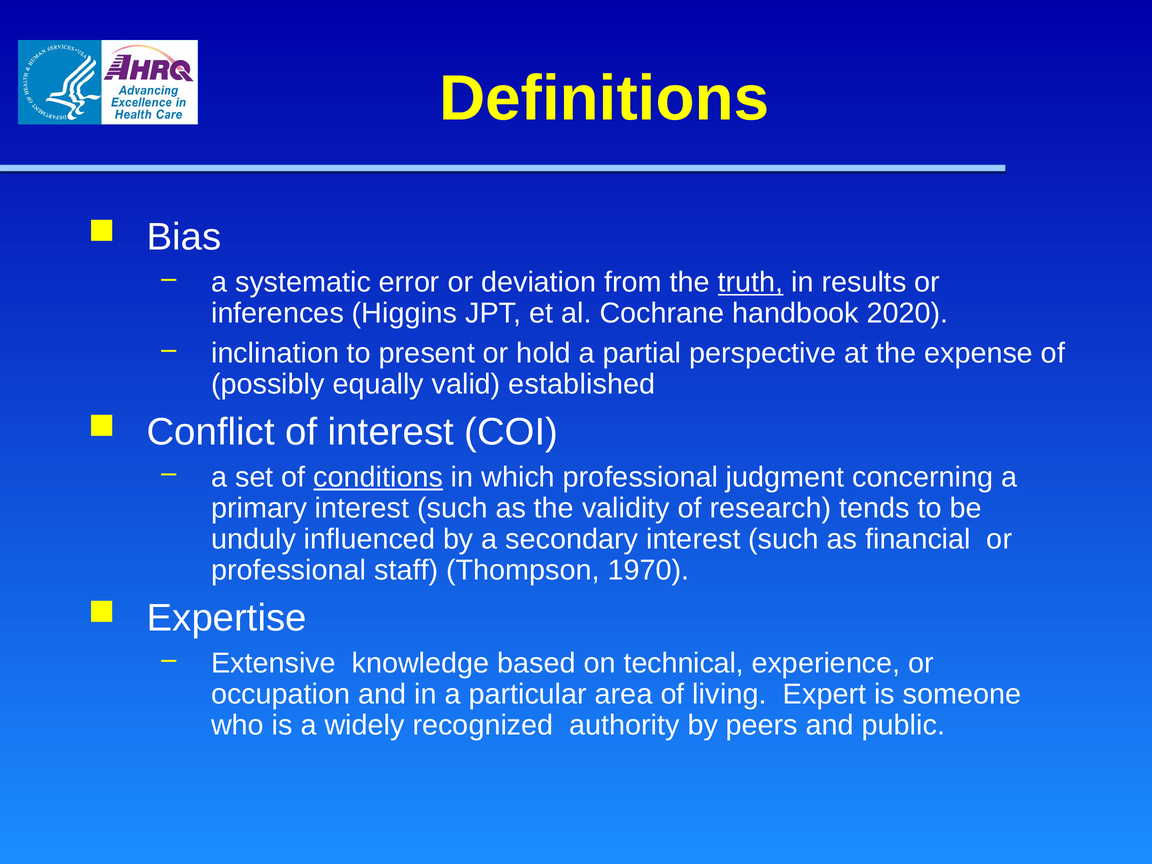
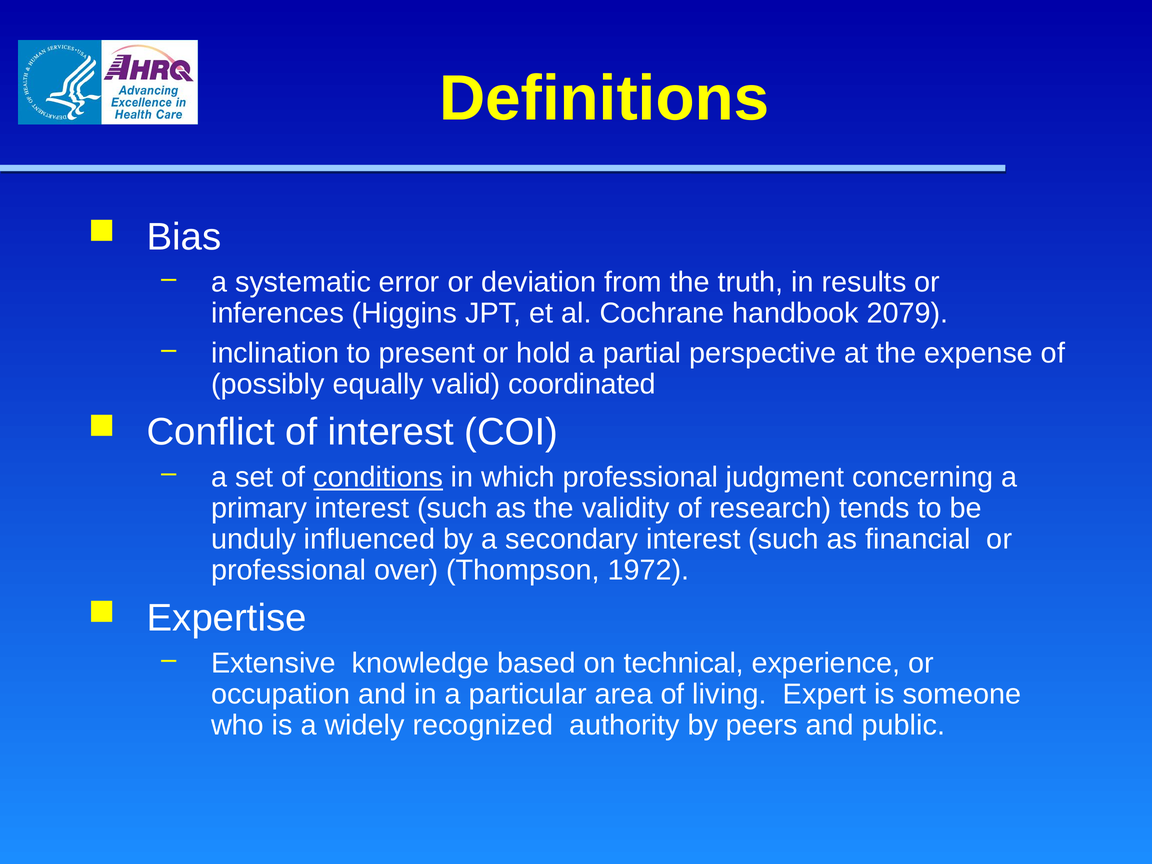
truth underline: present -> none (751, 282)
2020: 2020 -> 2079 (908, 313)
established: established -> coordinated (582, 384)
staff: staff -> over (406, 570)
1970: 1970 -> 1972 (648, 570)
